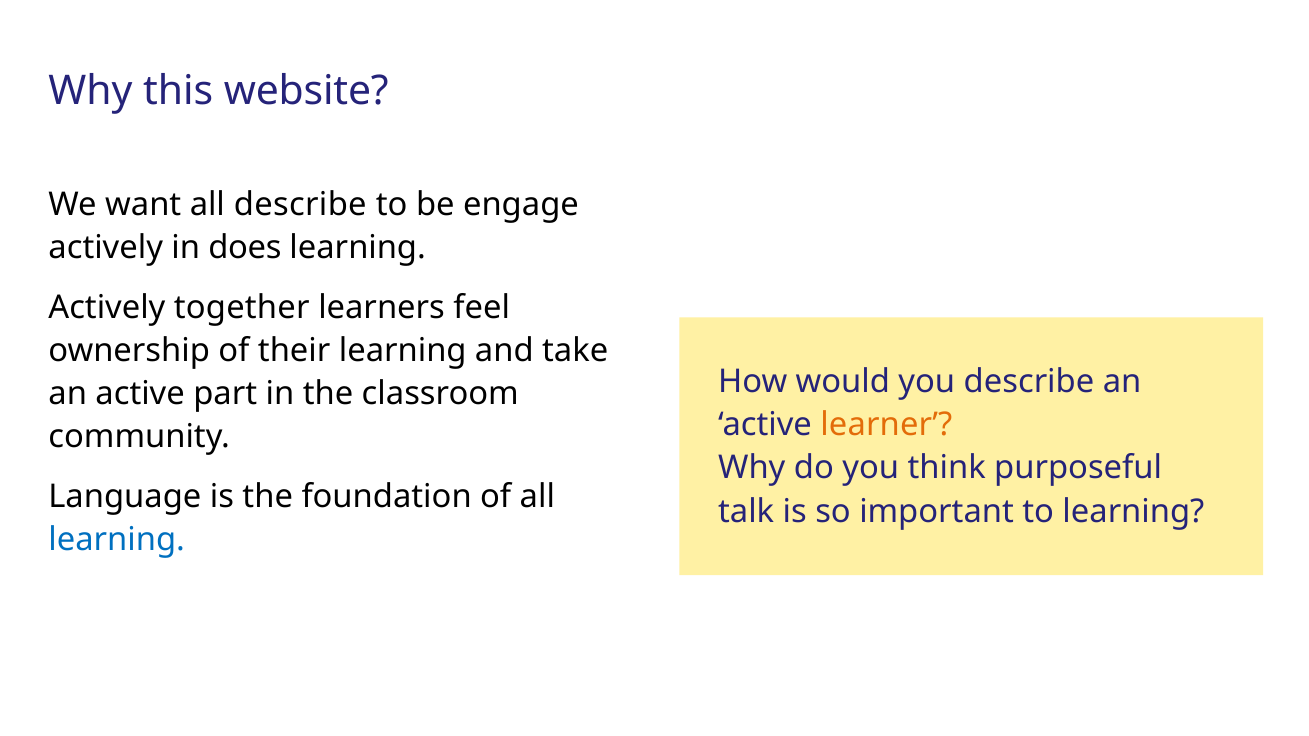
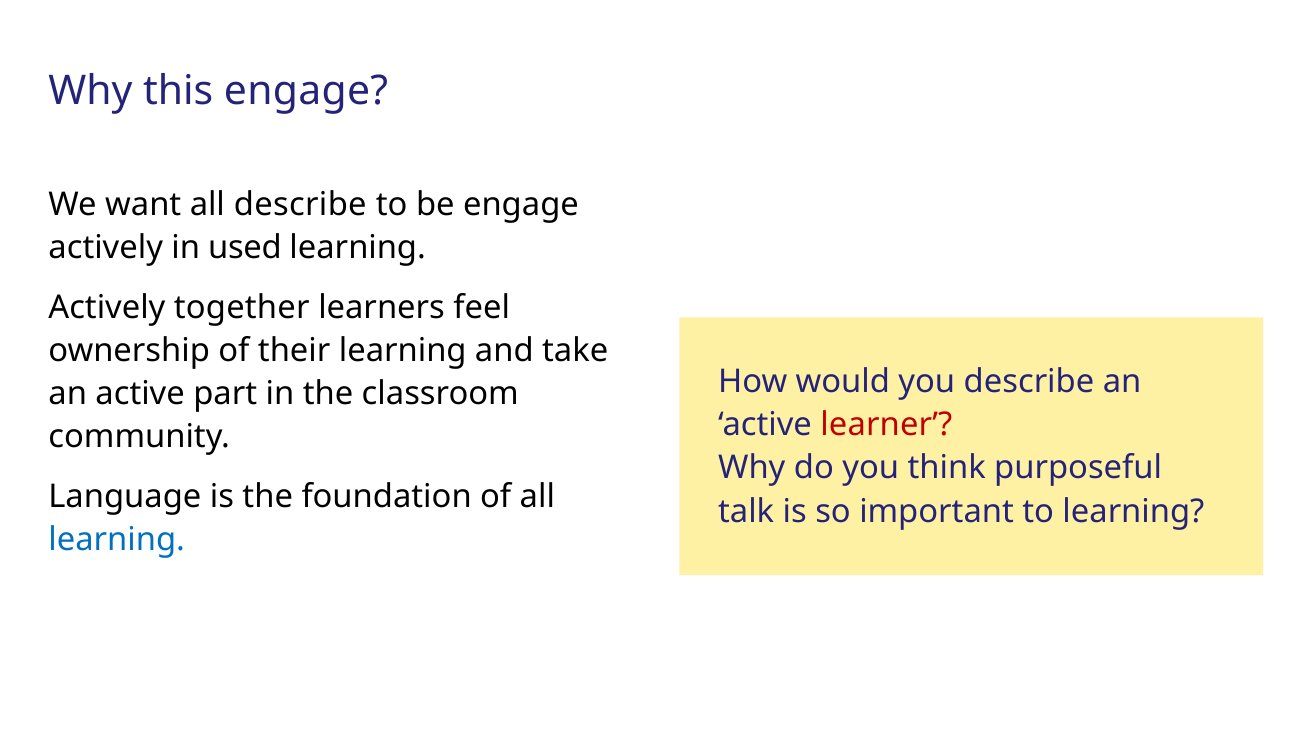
this website: website -> engage (306, 91)
does: does -> used (245, 248)
learner colour: orange -> red (886, 425)
